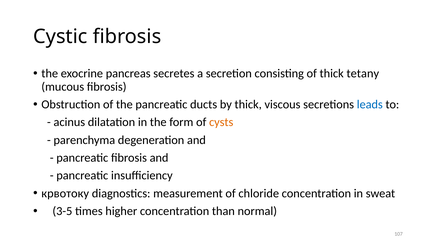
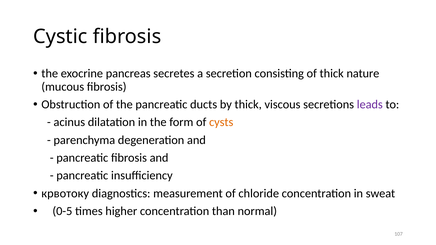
tetany: tetany -> nature (363, 73)
leads colour: blue -> purple (370, 105)
3-5: 3-5 -> 0-5 (62, 211)
